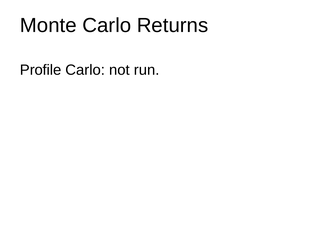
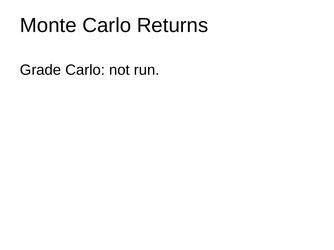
Profile: Profile -> Grade (41, 70)
